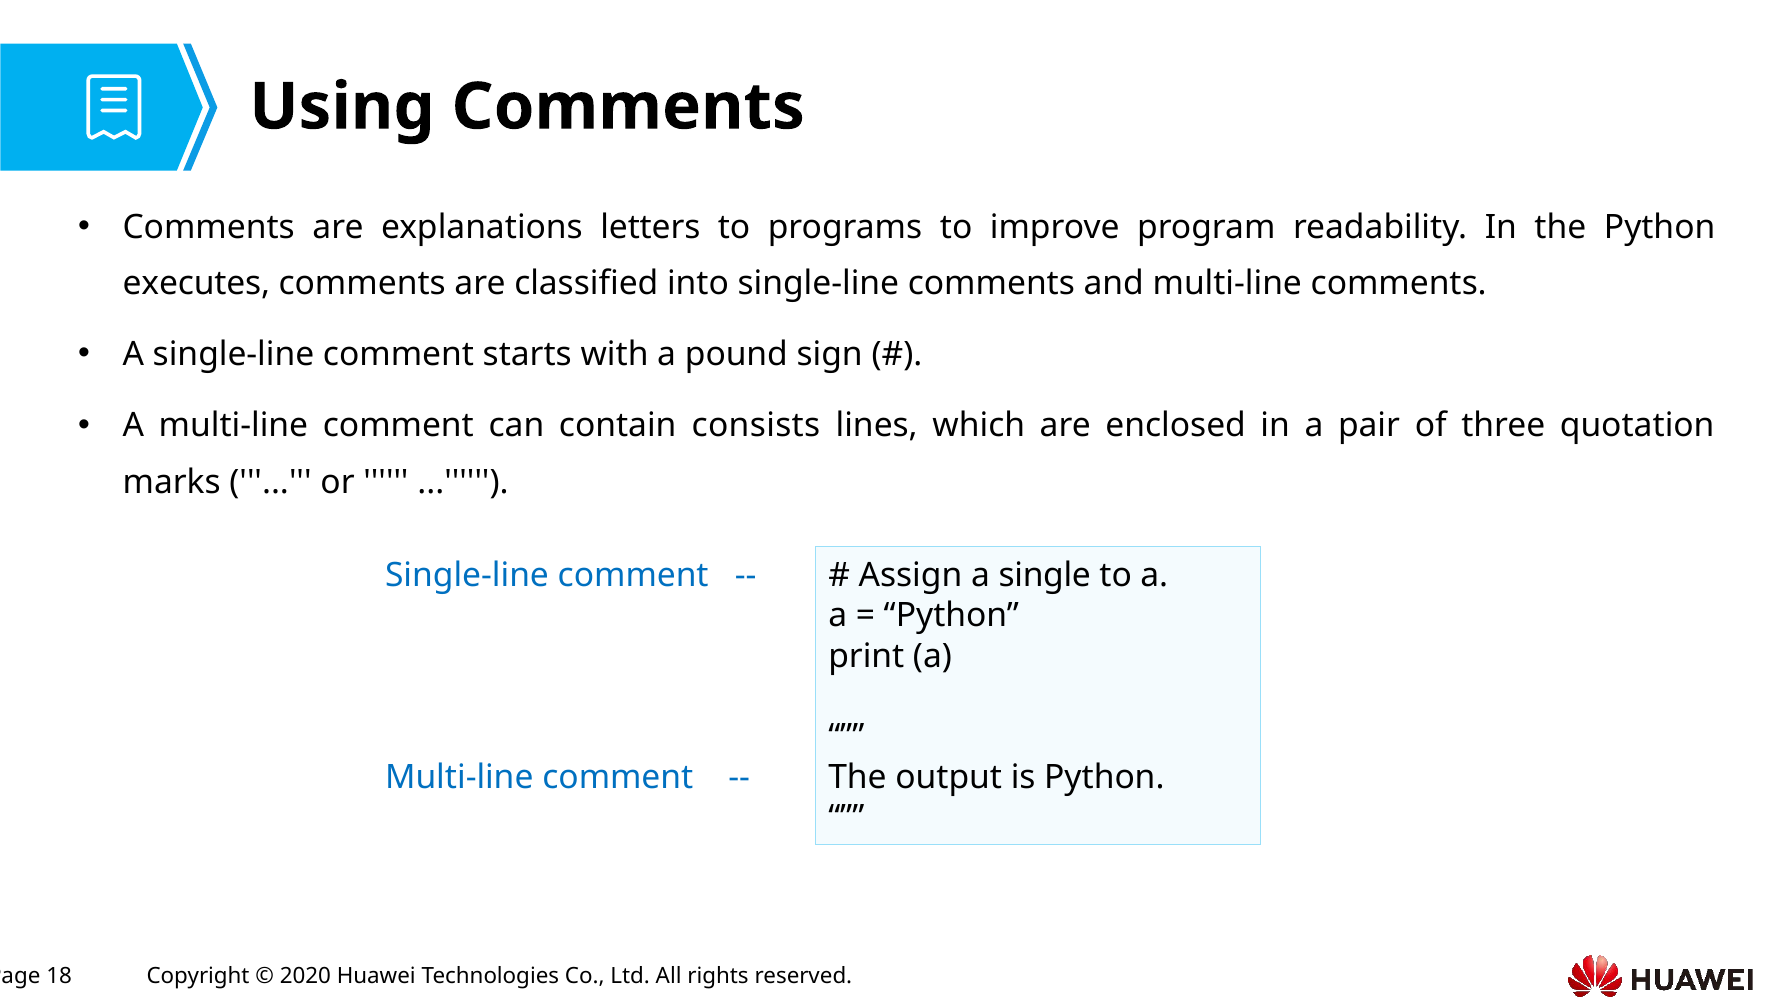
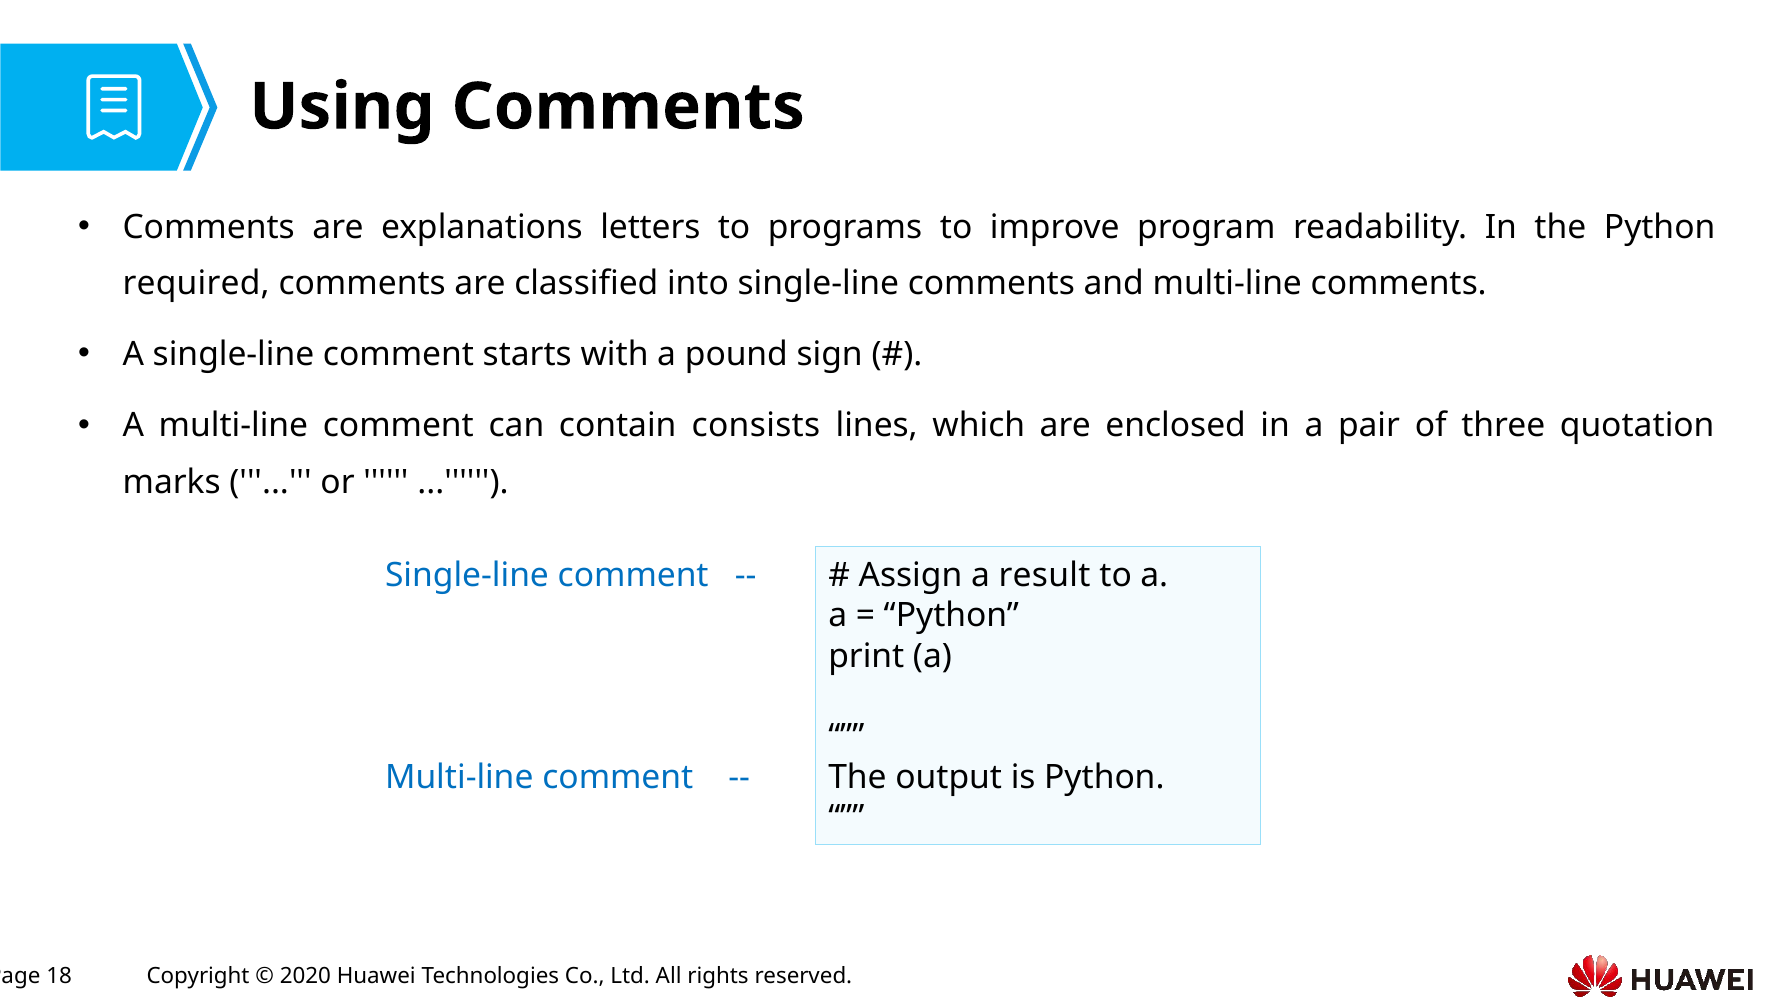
executes: executes -> required (196, 283)
single: single -> result (1044, 575)
